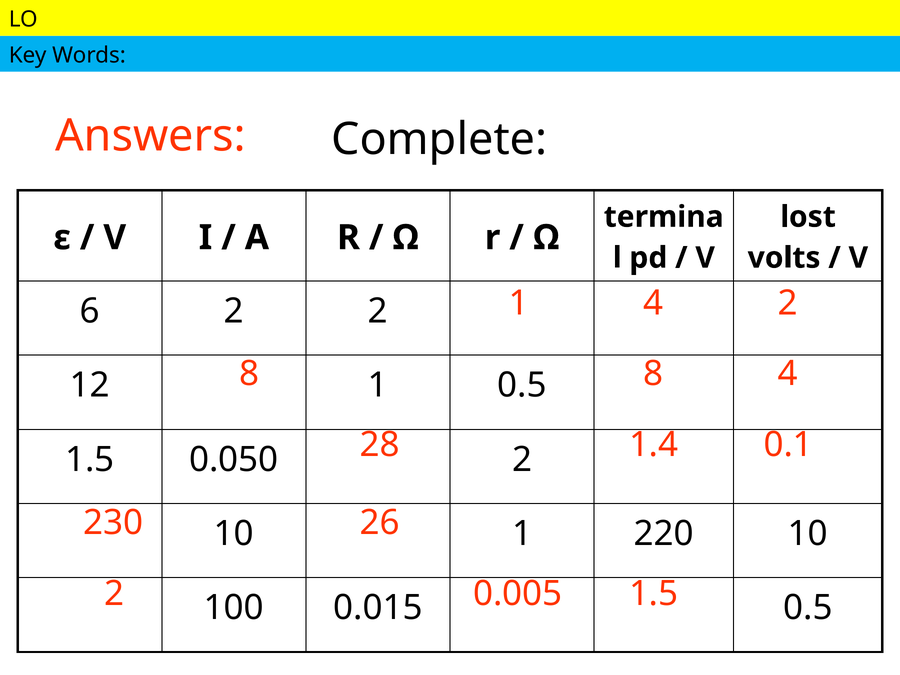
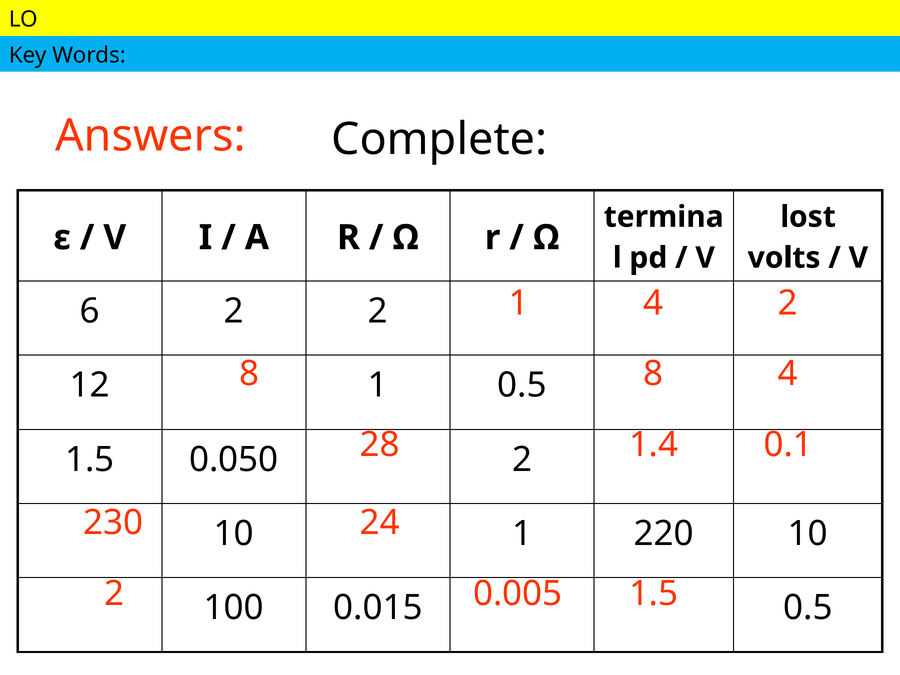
26: 26 -> 24 (380, 523)
